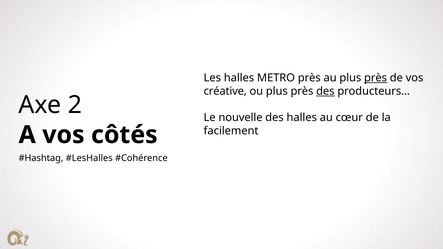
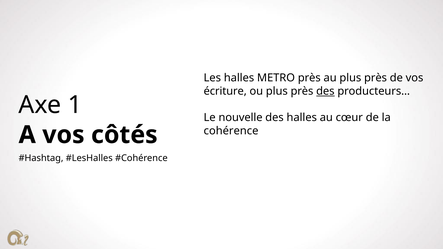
près underline: present -> none (376, 78)
créative: créative -> écriture (225, 91)
2: 2 -> 1 (75, 105)
facilement: facilement -> cohérence (231, 131)
